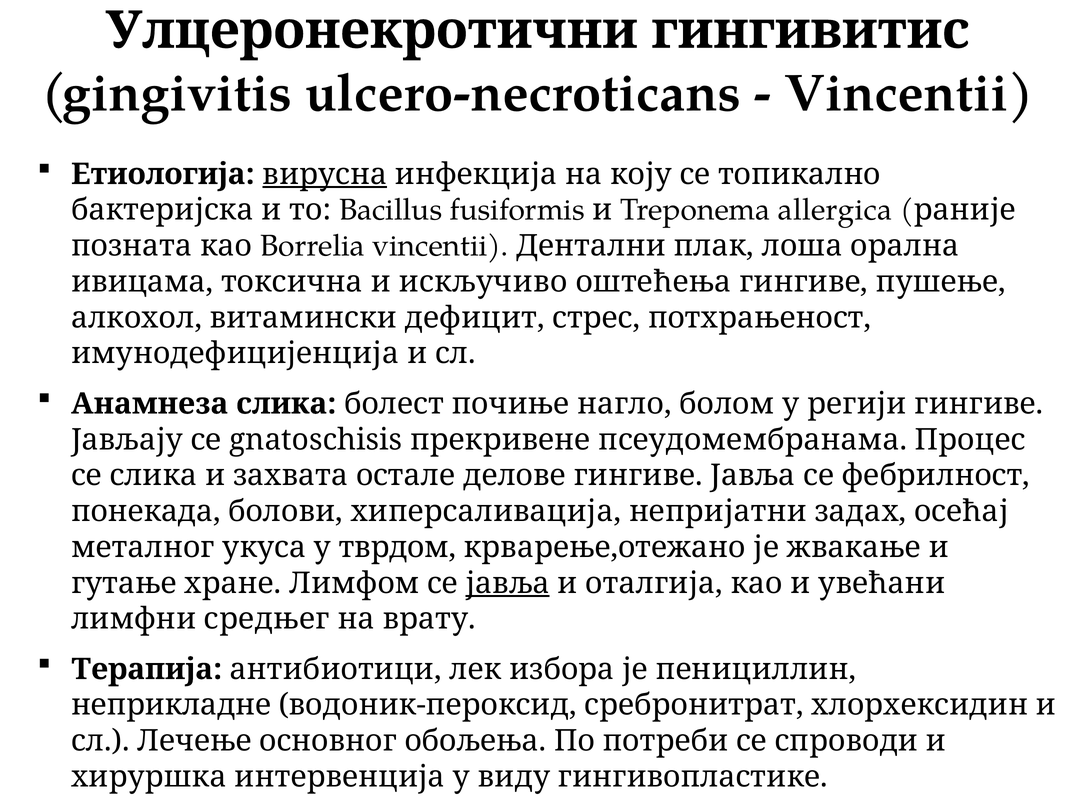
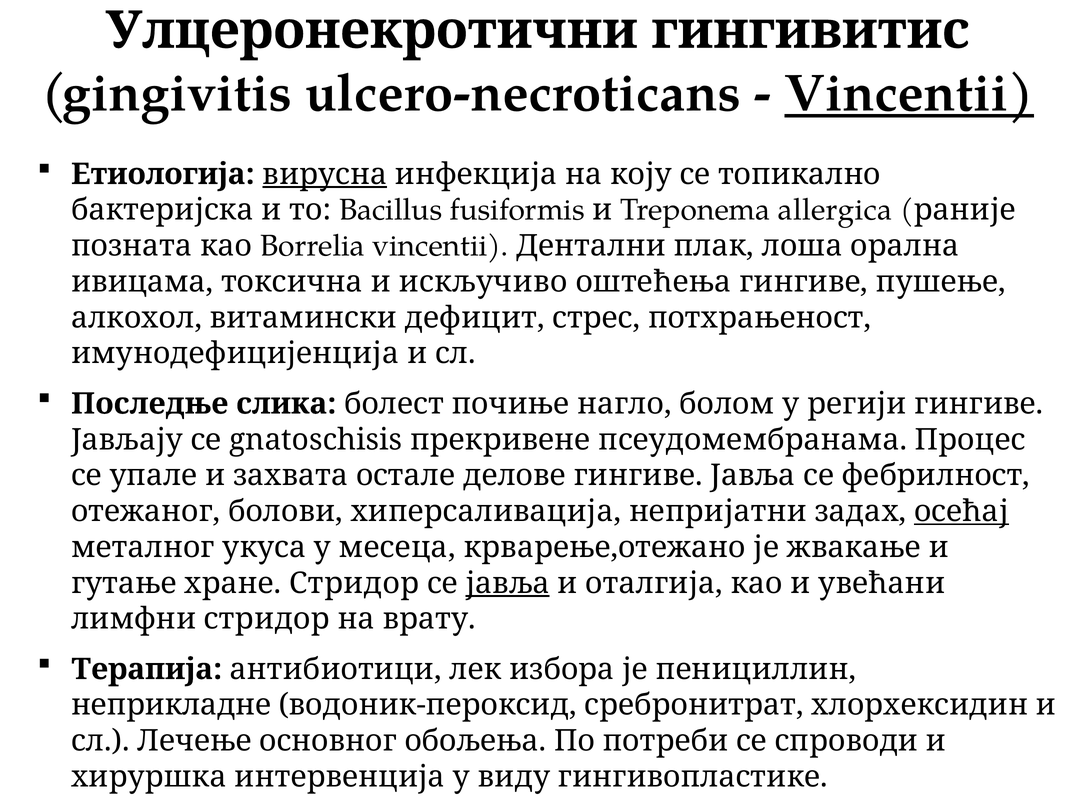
Vincentii underline: none -> present (909, 93)
Анамнеза: Анамнеза -> Последње (150, 404)
се слика: слика -> упале (153, 476)
понекада: понекада -> отежаног (146, 511)
осећај underline: none -> present (961, 511)
тврдом: тврдом -> месеца (397, 547)
хране Лимфом: Лимфом -> Стридор (354, 583)
лимфни средњег: средњег -> стридор (267, 619)
